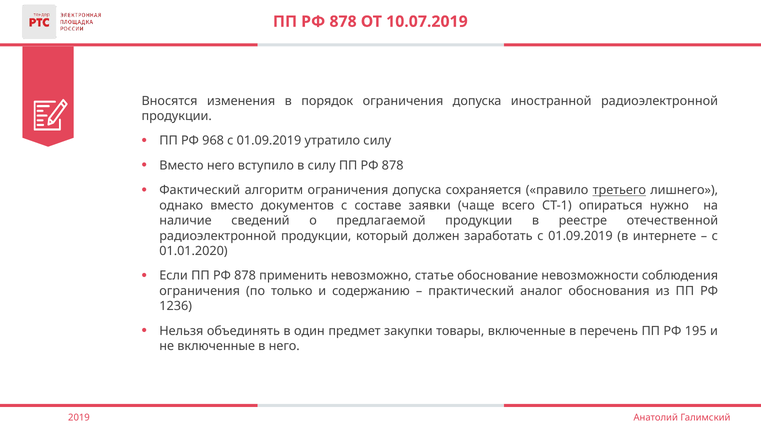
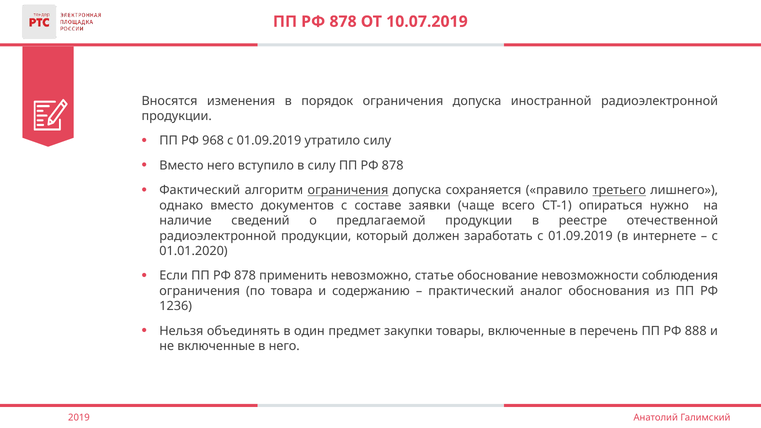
ограничения underline: none -> present (348, 190)
только: только -> товара (292, 291)
195: 195 -> 888 (696, 331)
